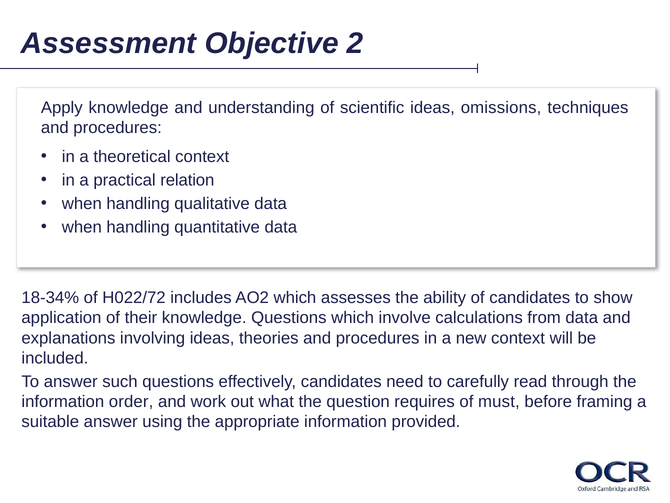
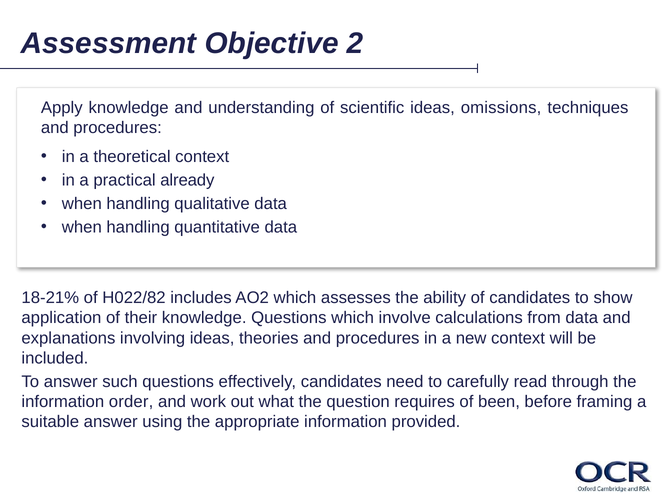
relation: relation -> already (187, 180)
18-34%: 18-34% -> 18-21% (50, 297)
H022/72: H022/72 -> H022/82 (134, 297)
must: must -> been (499, 401)
